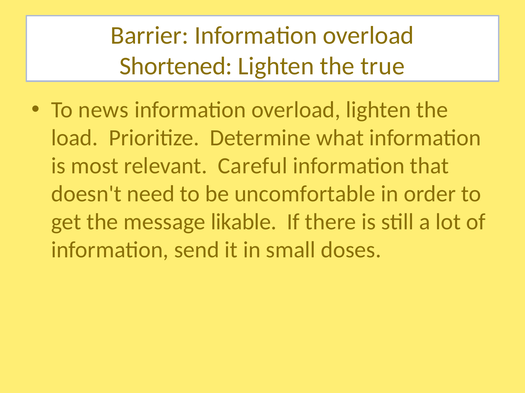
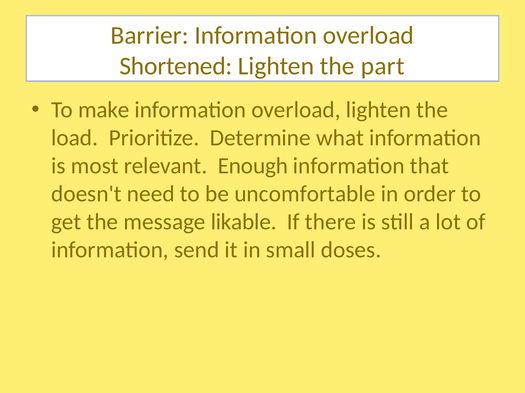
true: true -> part (383, 66)
news: news -> make (104, 110)
Careful: Careful -> Enough (253, 166)
